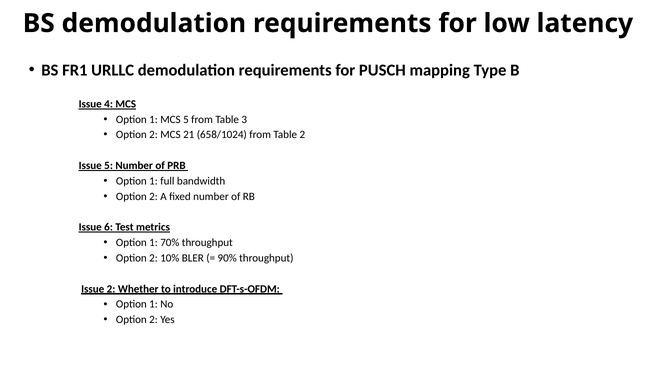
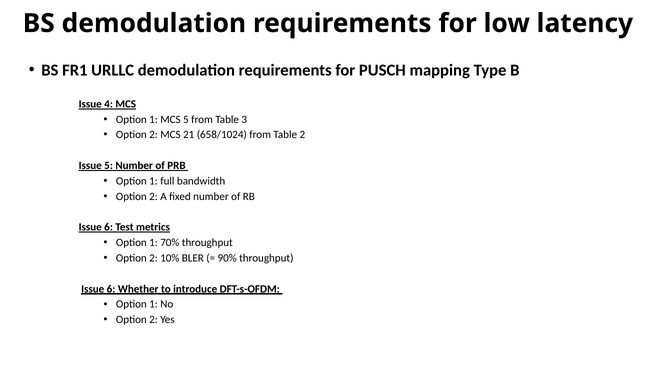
2: 2 -> 6 (111, 289)
